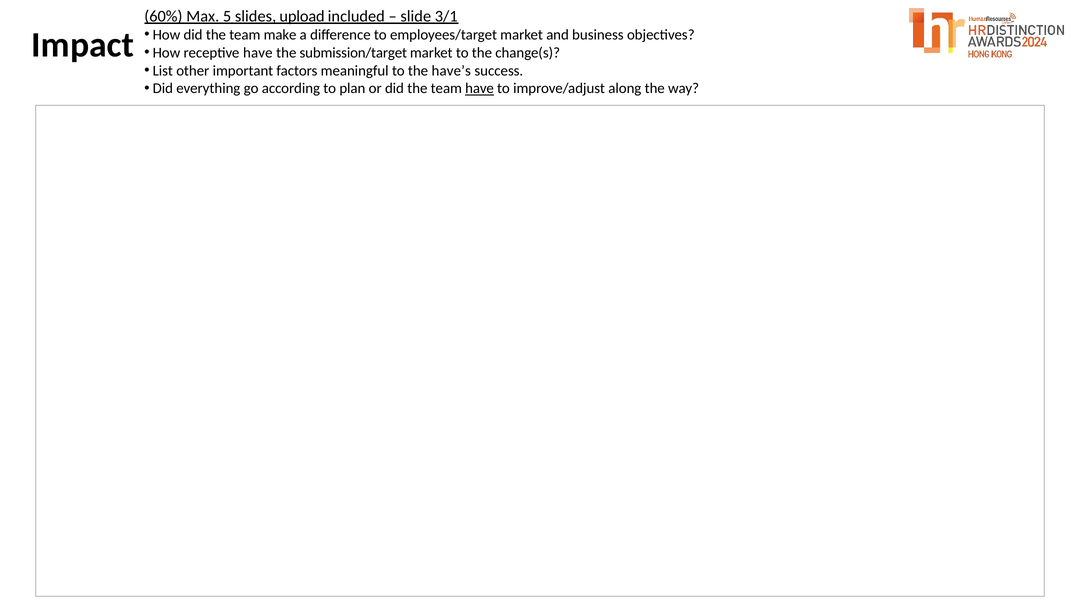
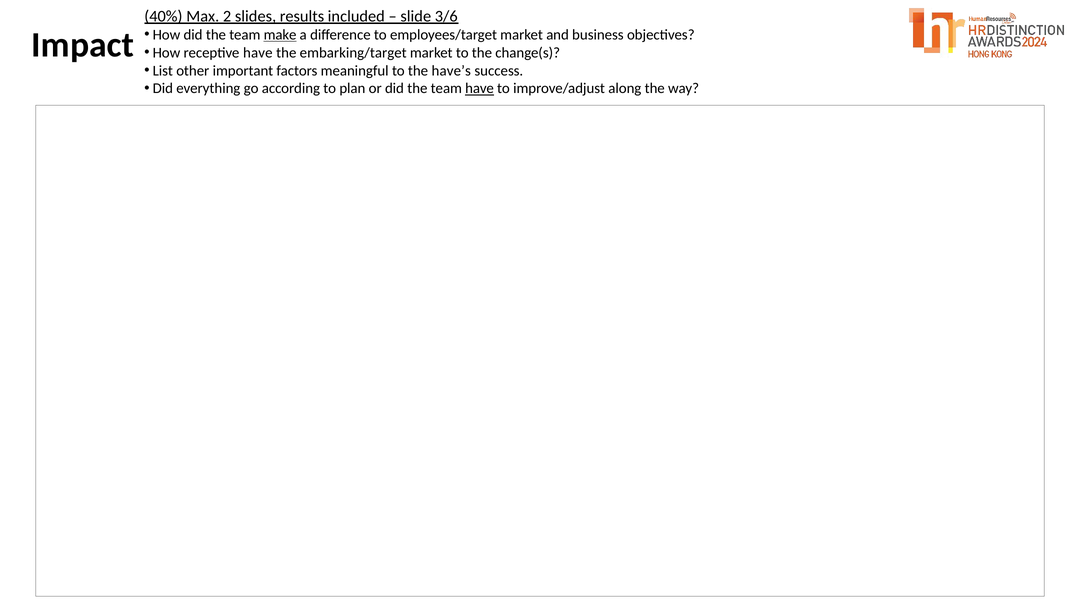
60%: 60% -> 40% (163, 16)
5: 5 -> 2 (227, 16)
upload: upload -> results (302, 16)
3/1: 3/1 -> 3/6 (446, 16)
make underline: none -> present (280, 35)
submission/target: submission/target -> embarking/target (353, 53)
